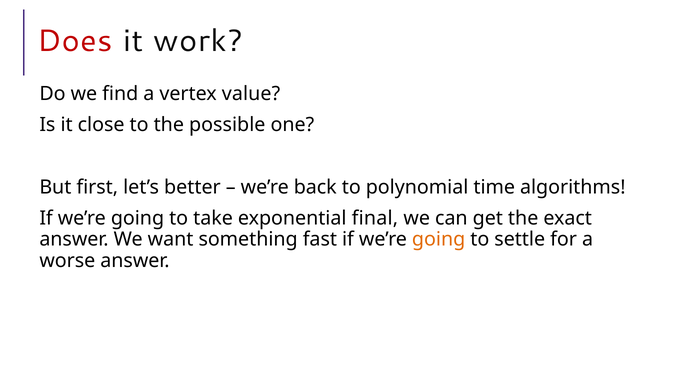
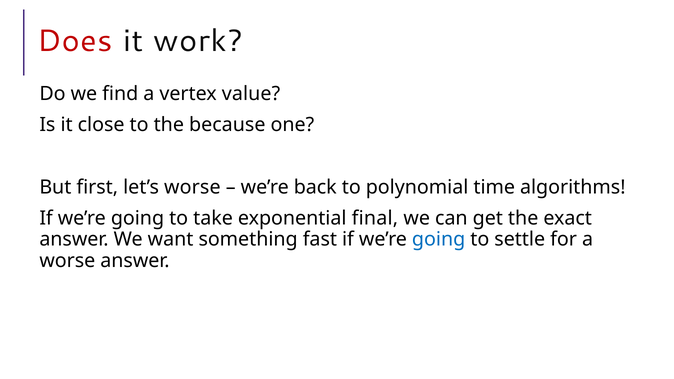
possible: possible -> because (227, 125)
let’s better: better -> worse (192, 187)
going colour: orange -> blue (439, 239)
